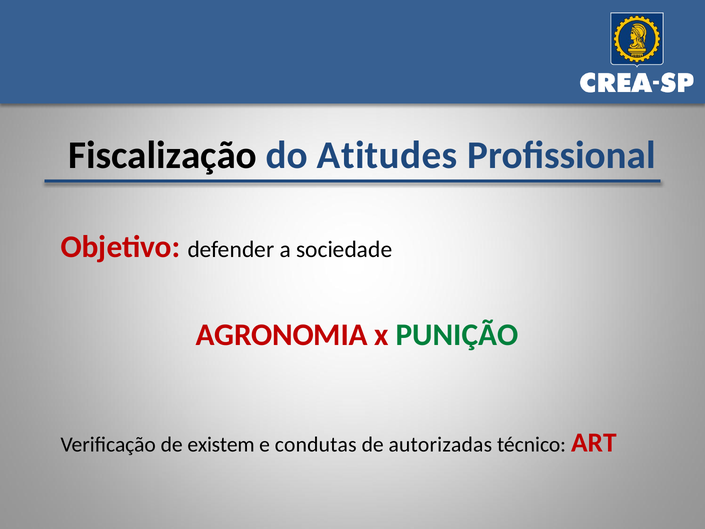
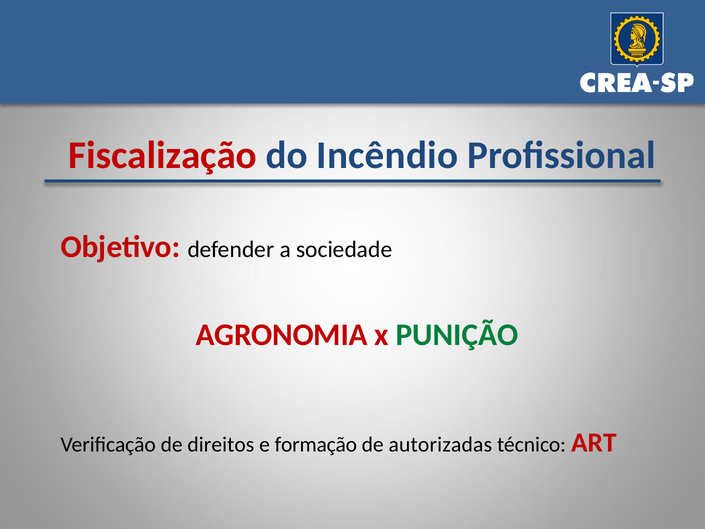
Fiscalização colour: black -> red (163, 155)
Atitudes: Atitudes -> Incêndio (387, 155)
existem: existem -> direitos (221, 444)
condutas: condutas -> formação (316, 444)
